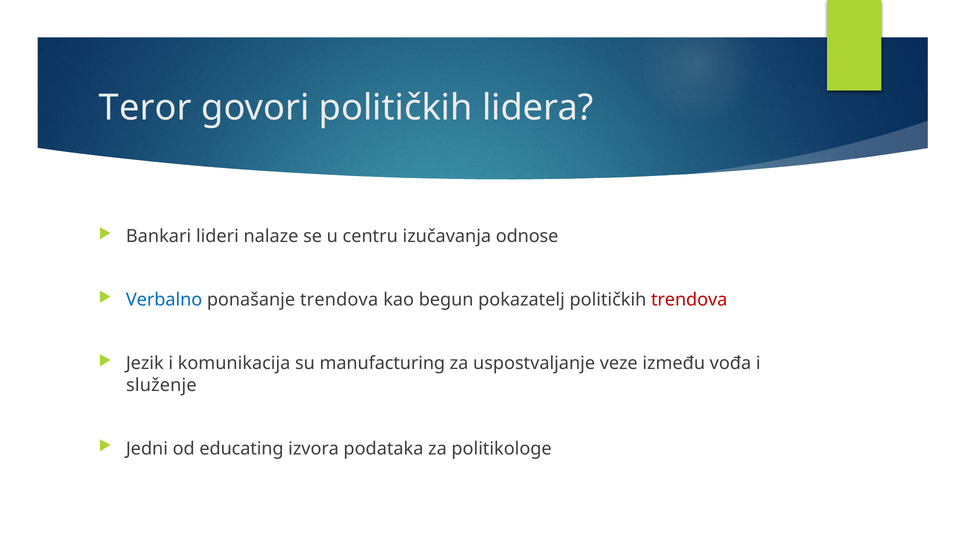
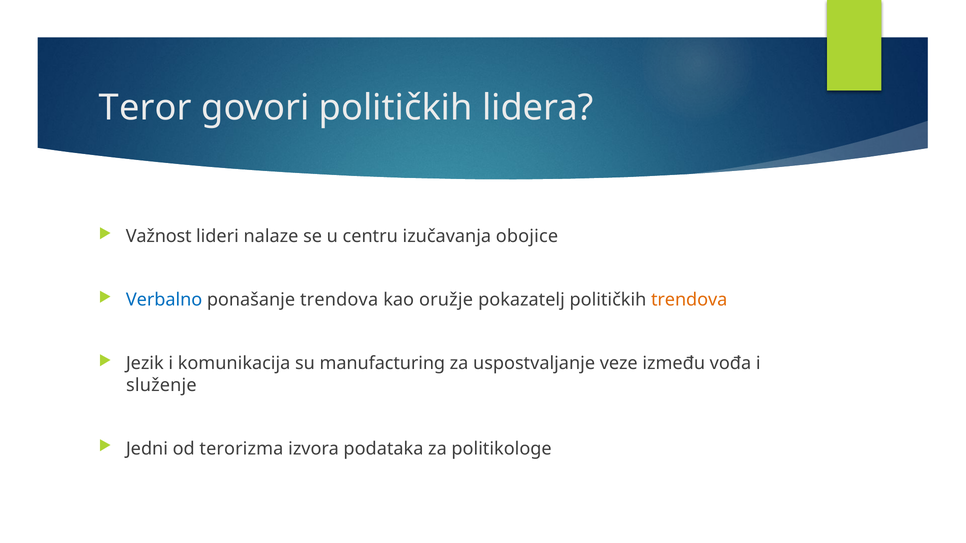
Bankari: Bankari -> Važnost (159, 237)
odnose: odnose -> obojice (527, 237)
begun: begun -> oružje (446, 300)
trendova colour: red -> orange (689, 300)
educating: educating -> terorizma (241, 449)
